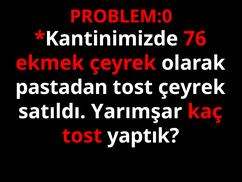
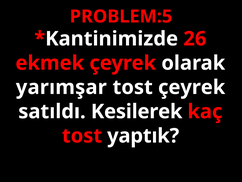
PROBLEM:0: PROBLEM:0 -> PROBLEM:5 (121, 16)
76: 76 -> 26 (195, 39)
pastadan: pastadan -> yarımşar (61, 87)
Yarımşar: Yarımşar -> Kesilerek (137, 111)
